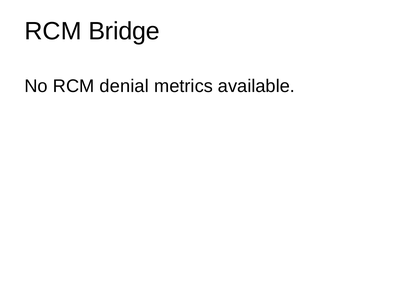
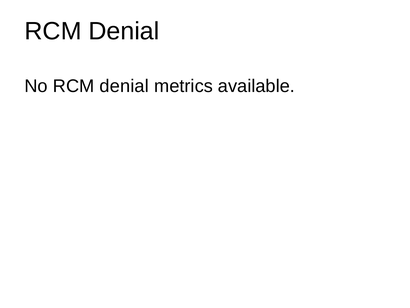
Bridge: Bridge -> Denial (124, 31)
